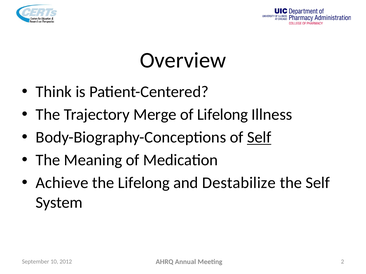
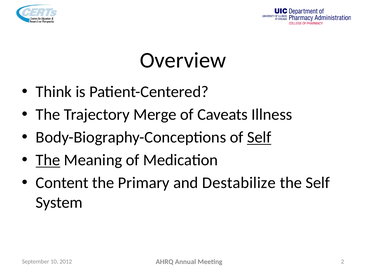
of Lifelong: Lifelong -> Caveats (223, 115)
The underline: none -> present (48, 160)
Achieve: Achieve -> Content (62, 183)
the Lifelong: Lifelong -> Primary (144, 183)
